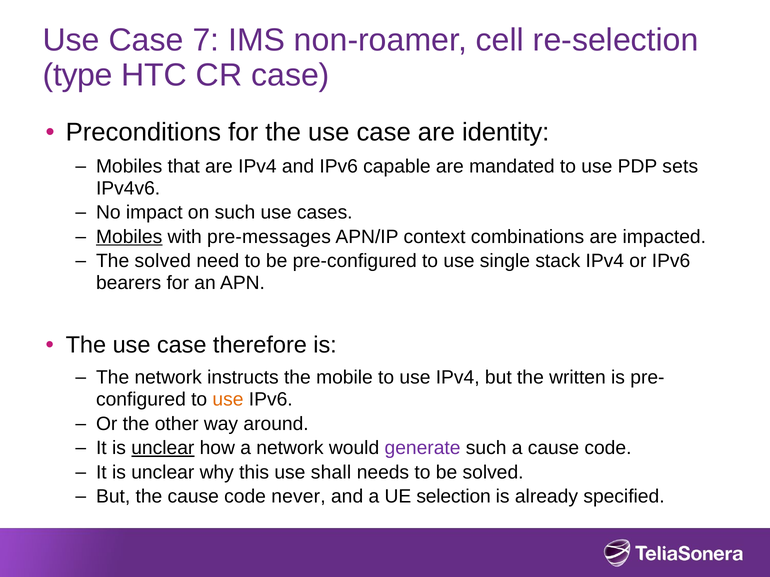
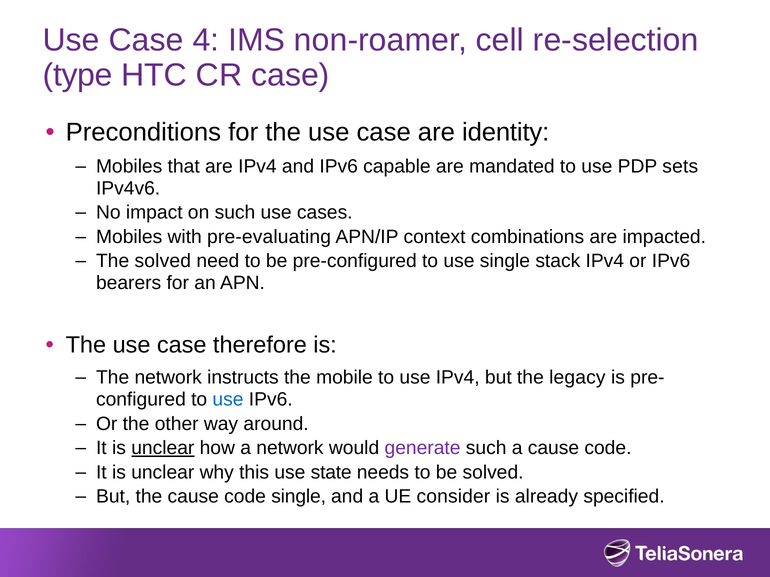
7: 7 -> 4 (206, 40)
Mobiles underline: present -> none (129, 237)
pre-messages: pre-messages -> pre-evaluating (269, 237)
written: written -> legacy (577, 378)
use colour: orange -> blue (228, 400)
shall: shall -> state (331, 473)
code never: never -> single (299, 497)
selection: selection -> consider (453, 497)
